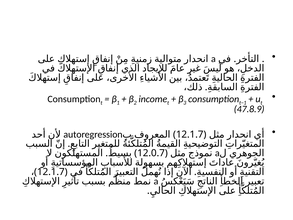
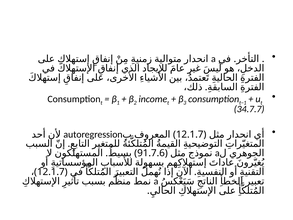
47.8.9: 47.8.9 -> 34.7.7 (249, 109)
12.0.7: 12.0.7 -> 91.7.6 (151, 153)
